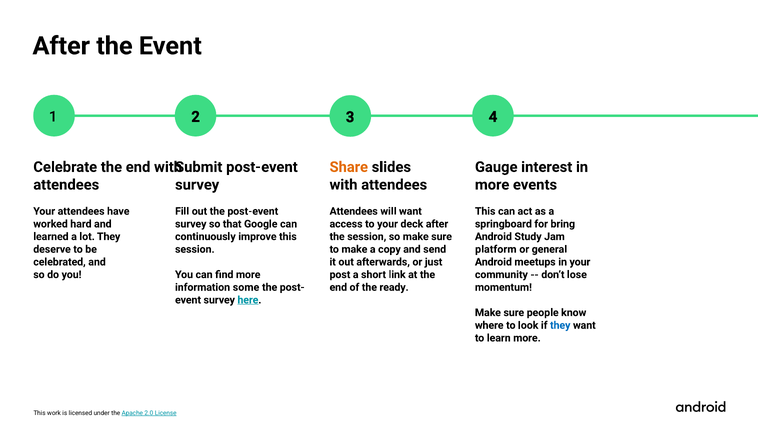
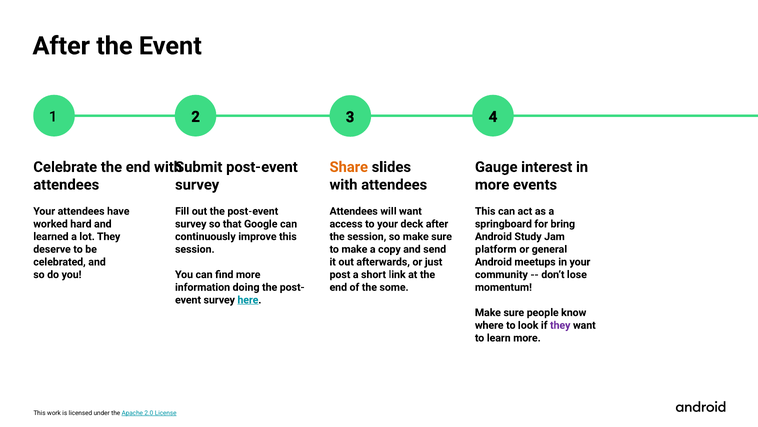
some: some -> doing (246, 287)
ready: ready -> some (394, 287)
they colour: blue -> purple (560, 325)
